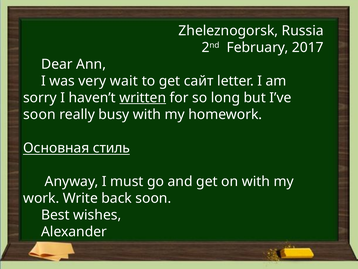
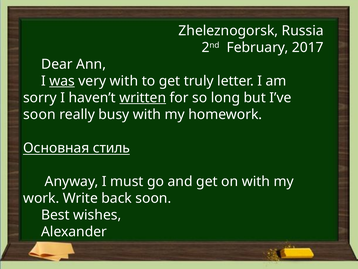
was underline: none -> present (62, 81)
very wait: wait -> with (124, 81)
cайт: cайт -> truly (199, 81)
